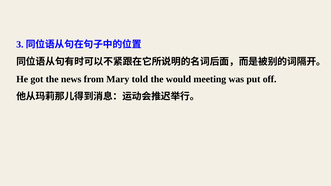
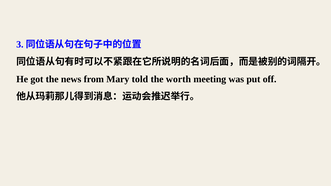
would: would -> worth (178, 79)
